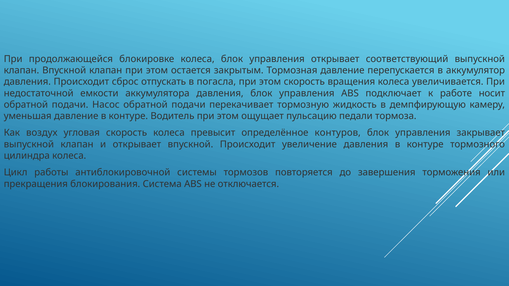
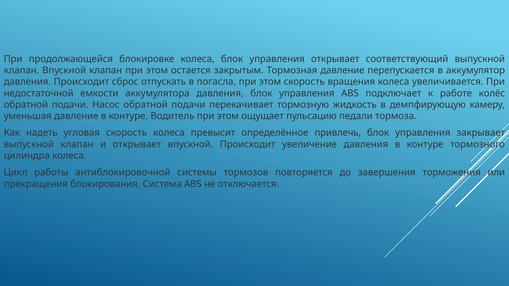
носит: носит -> колёс (492, 93)
воздух: воздух -> надеть (42, 133)
контуров: контуров -> привлечь (338, 133)
